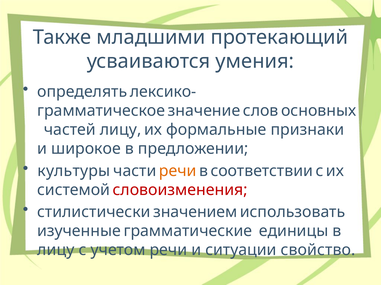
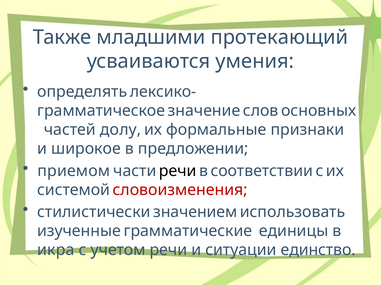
частей лицу: лицу -> долу (121, 130)
культуры: культуры -> приемом (74, 171)
речи colour: orange -> black (178, 171)
лицу: лицу -> икра (56, 251)
свойство: свойство -> единство (318, 251)
